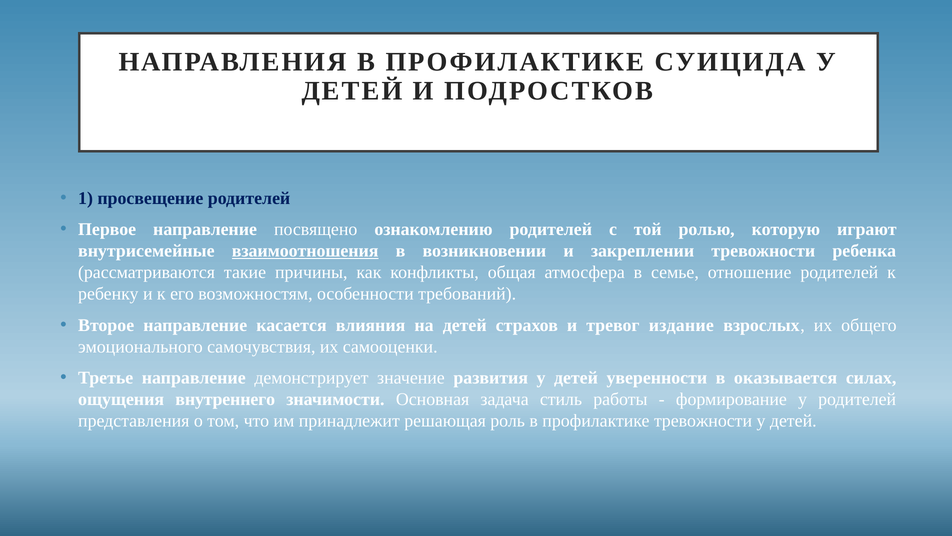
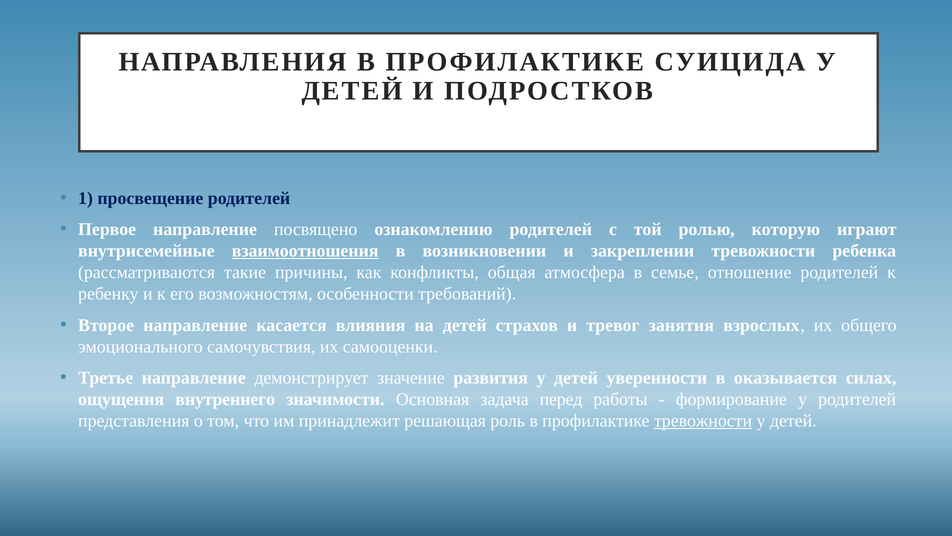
издание: издание -> занятия (681, 325)
стиль: стиль -> перед (561, 399)
тревожности underline: none -> present (703, 421)
